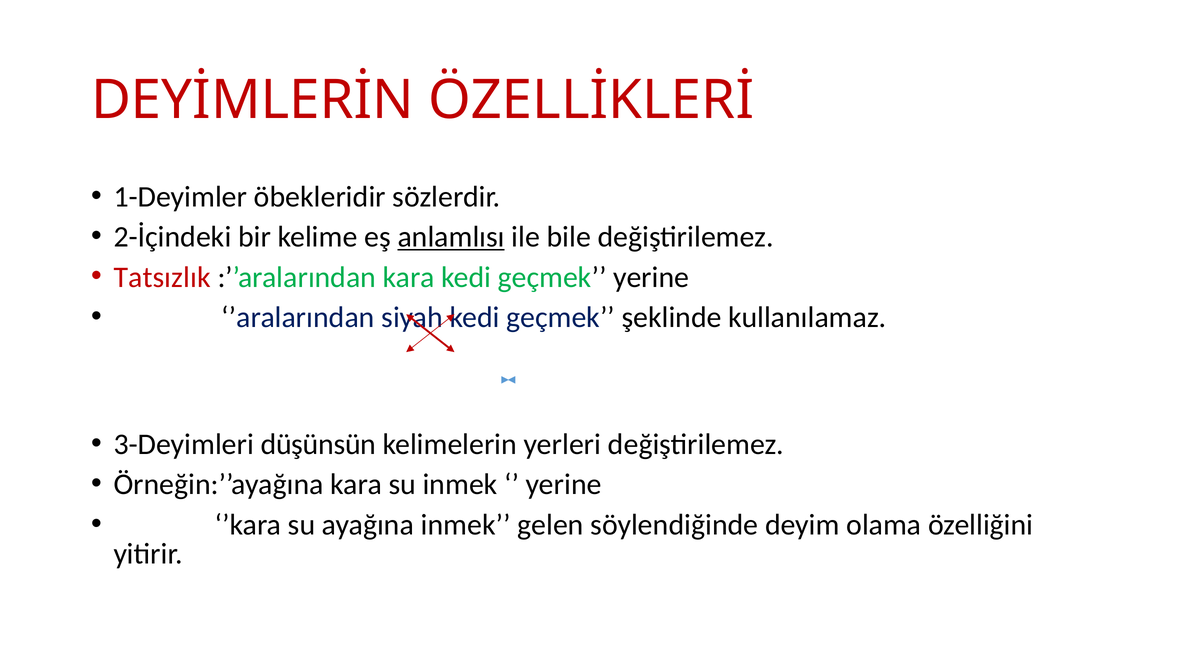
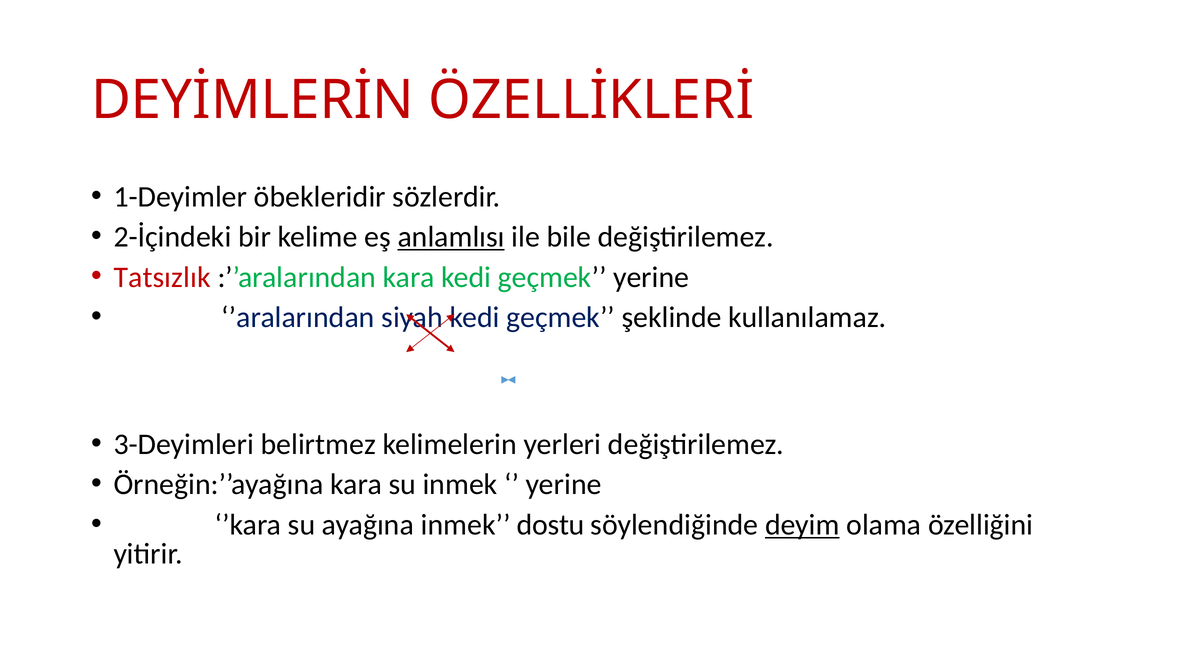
düşünsün: düşünsün -> belirtmez (318, 445)
gelen: gelen -> dostu (551, 525)
deyim underline: none -> present (802, 525)
